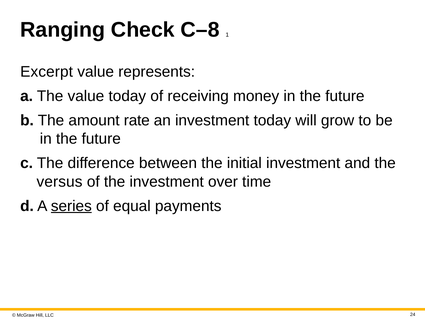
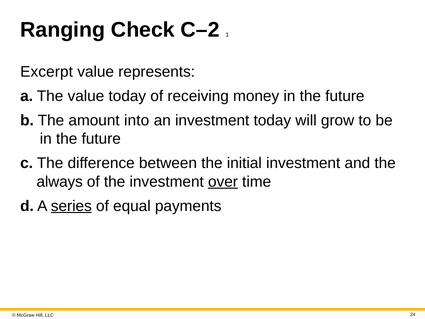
C–8: C–8 -> C–2 (200, 30)
rate: rate -> into (137, 120)
versus: versus -> always (60, 181)
over underline: none -> present (223, 181)
